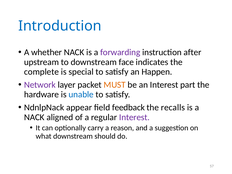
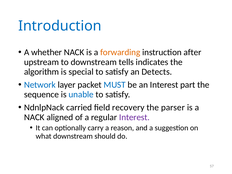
forwarding colour: purple -> orange (120, 52)
face: face -> tells (126, 62)
complete: complete -> algorithm (42, 72)
Happen: Happen -> Detects (157, 72)
Network colour: purple -> blue (40, 85)
MUST colour: orange -> blue (115, 85)
hardware: hardware -> sequence (41, 95)
appear: appear -> carried (79, 107)
feedback: feedback -> recovery (128, 107)
recalls: recalls -> parser (173, 107)
